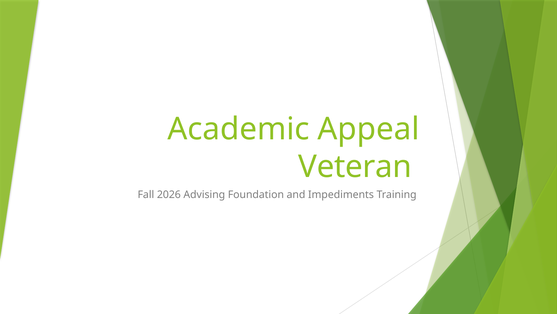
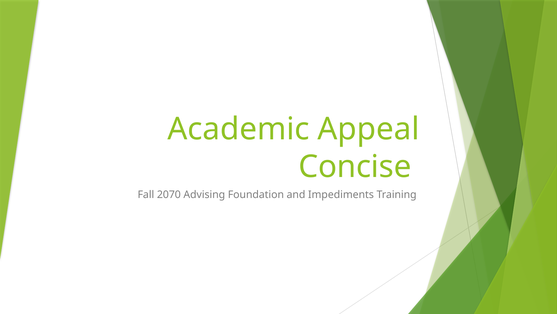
Veteran: Veteran -> Concise (355, 166)
2026: 2026 -> 2070 (169, 194)
